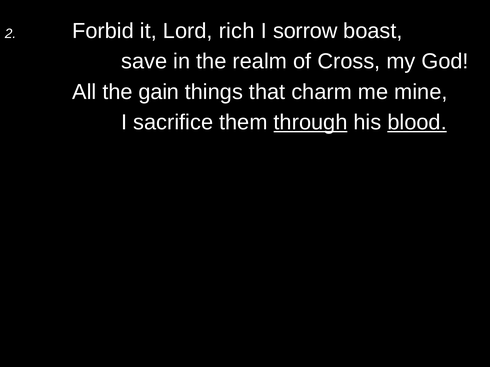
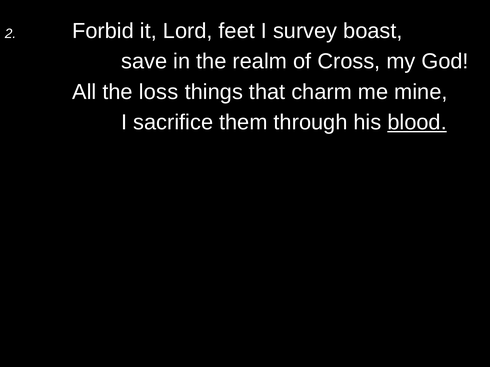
rich: rich -> feet (237, 31)
sorrow: sorrow -> survey (305, 31)
gain: gain -> loss (159, 92)
through underline: present -> none (311, 122)
